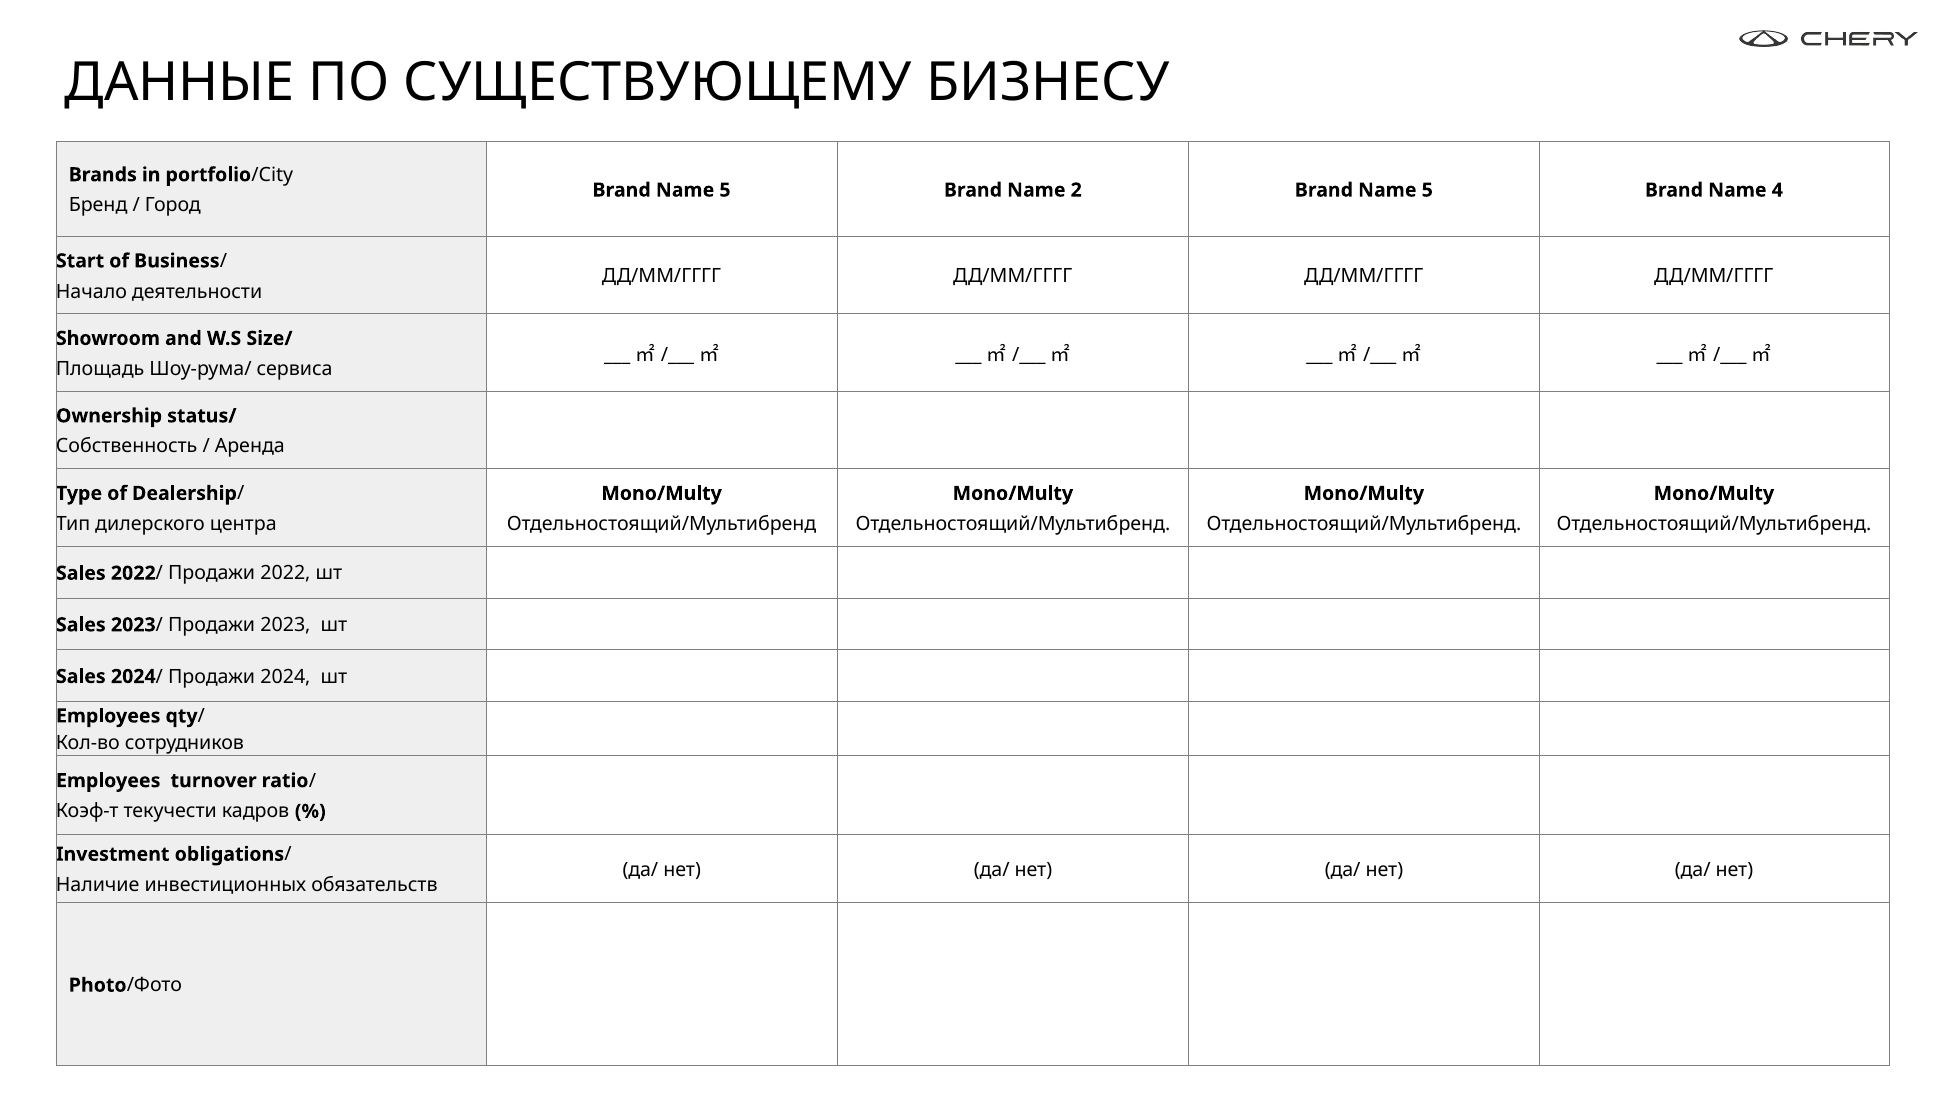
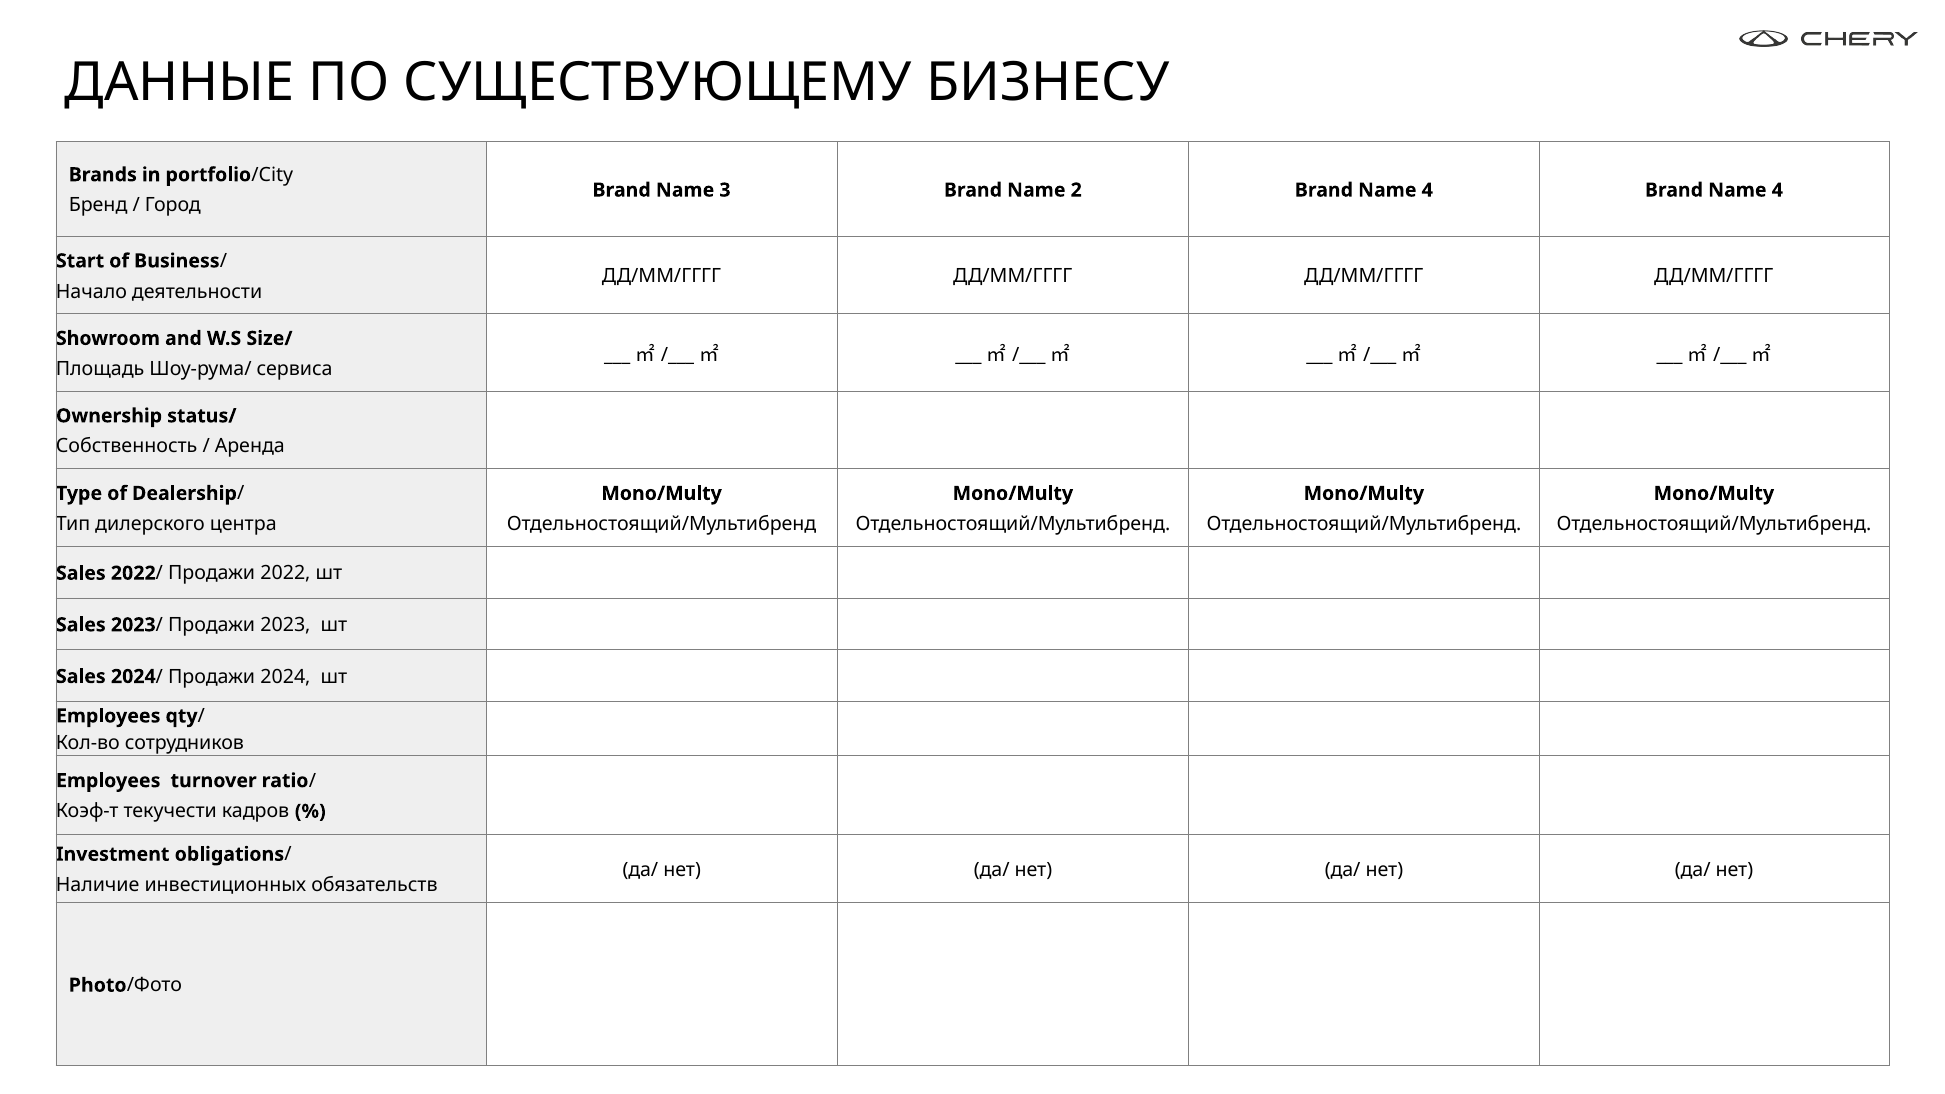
5: 5 -> 3 (725, 190)
2 Brand Name 5: 5 -> 4 (1427, 190)
